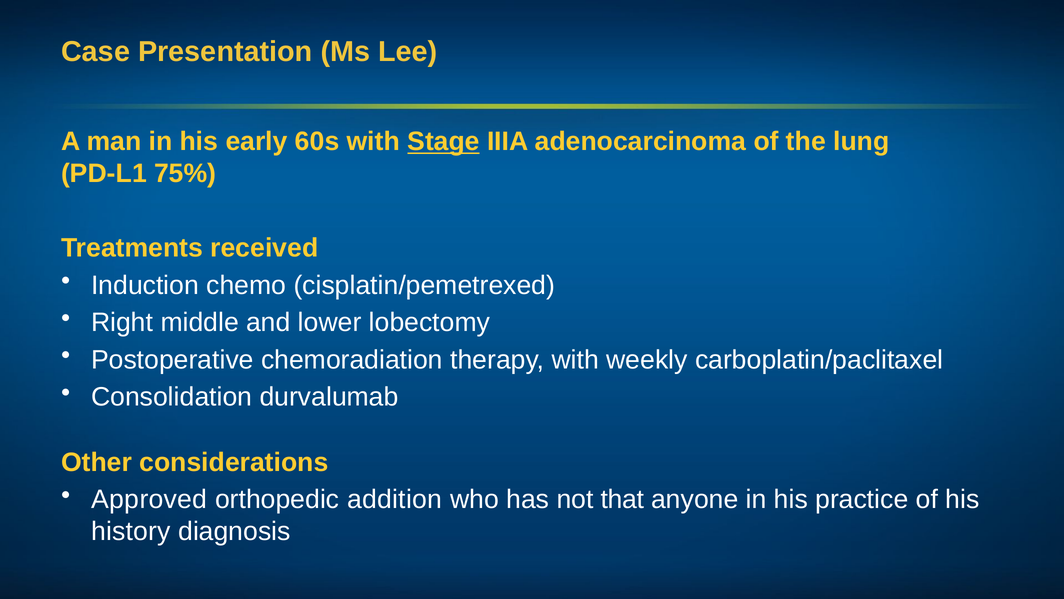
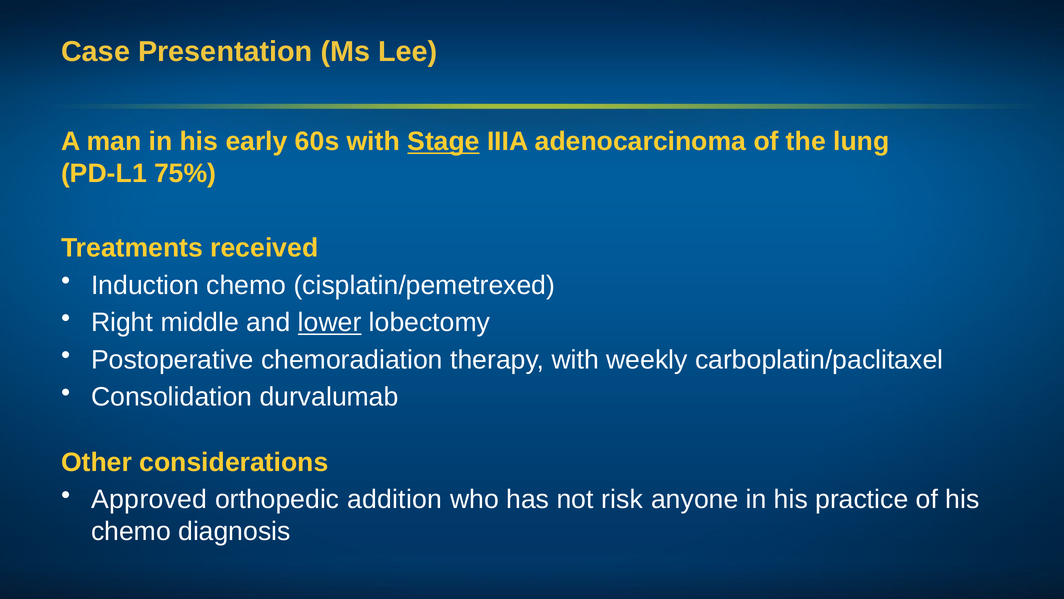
lower underline: none -> present (330, 322)
that: that -> risk (622, 499)
history: history -> chemo (131, 531)
